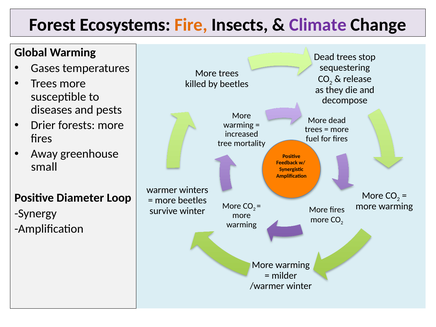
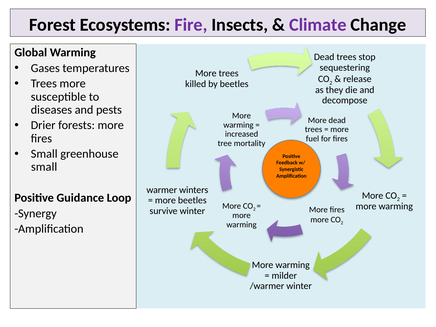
Fire colour: orange -> purple (191, 25)
Away: Away -> Small (44, 154)
Diameter: Diameter -> Guidance (80, 198)
